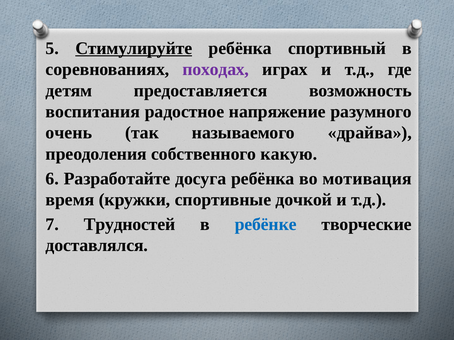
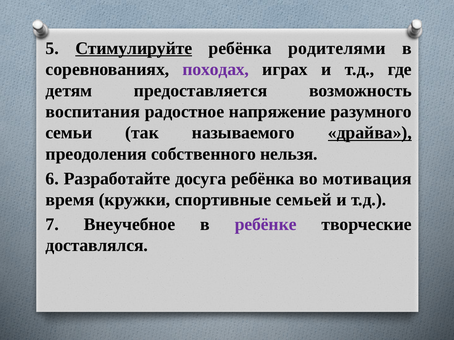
спортивный: спортивный -> родителями (337, 48)
очень: очень -> семьи (69, 133)
драйва underline: none -> present (370, 133)
какую: какую -> нельзя (289, 154)
дочкой: дочкой -> семьей (304, 200)
Трудностей: Трудностей -> Внеучебное (130, 225)
ребёнке colour: blue -> purple (266, 225)
